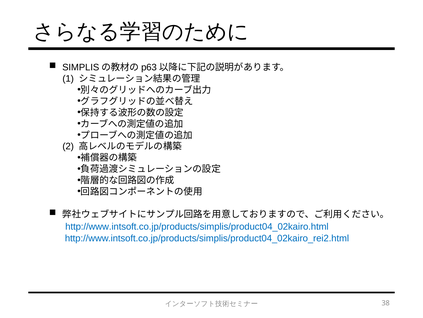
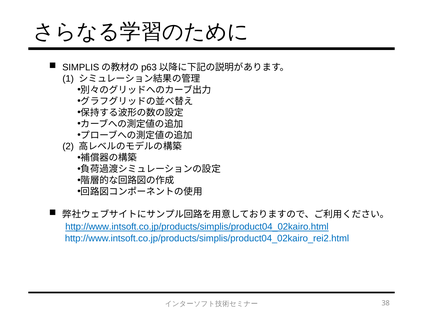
http://www.intsoft.co.jp/products/simplis/product04_02kairo.html underline: none -> present (197, 226)
